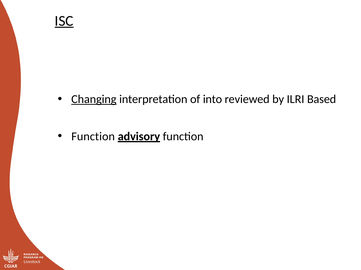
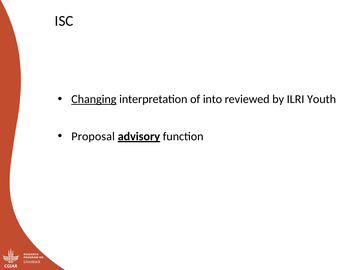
ISC underline: present -> none (64, 21)
Based: Based -> Youth (322, 100)
Function: Function -> Proposal (93, 137)
